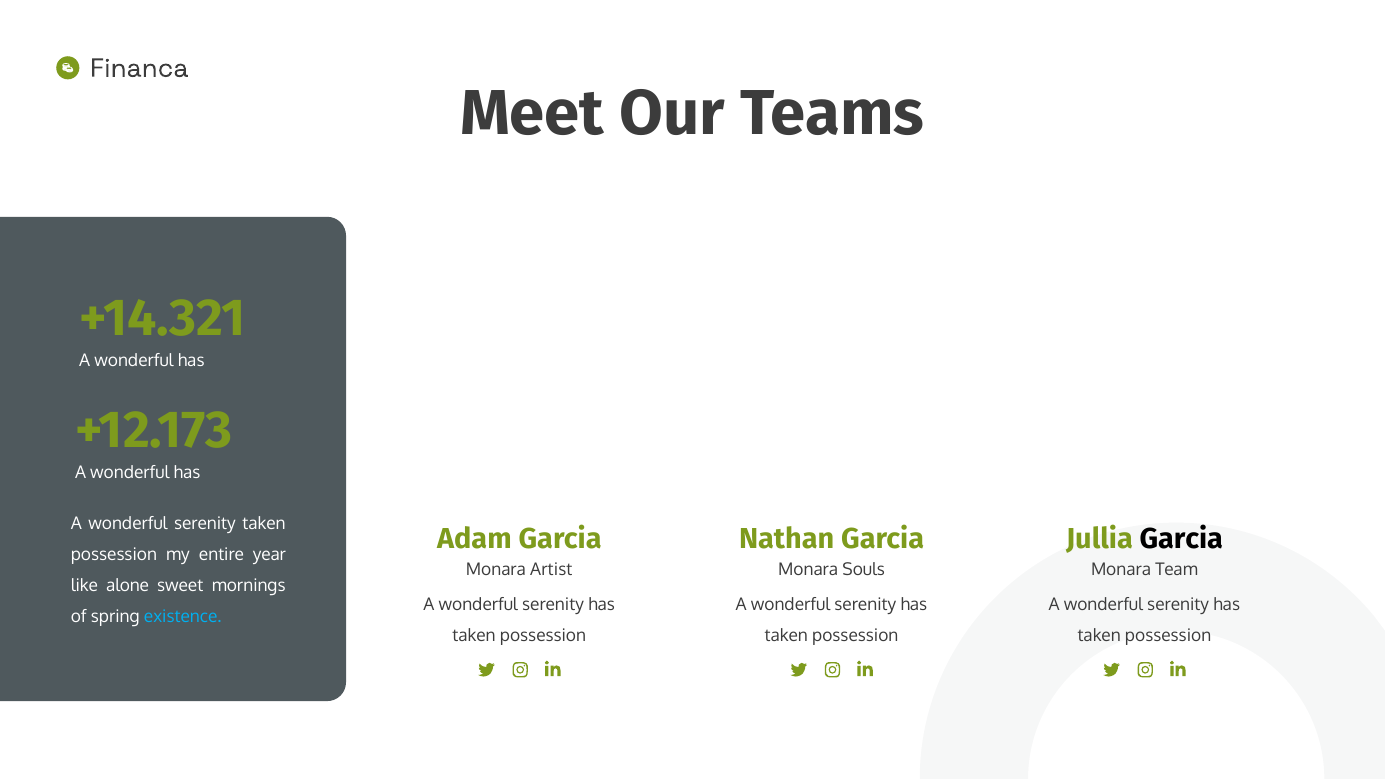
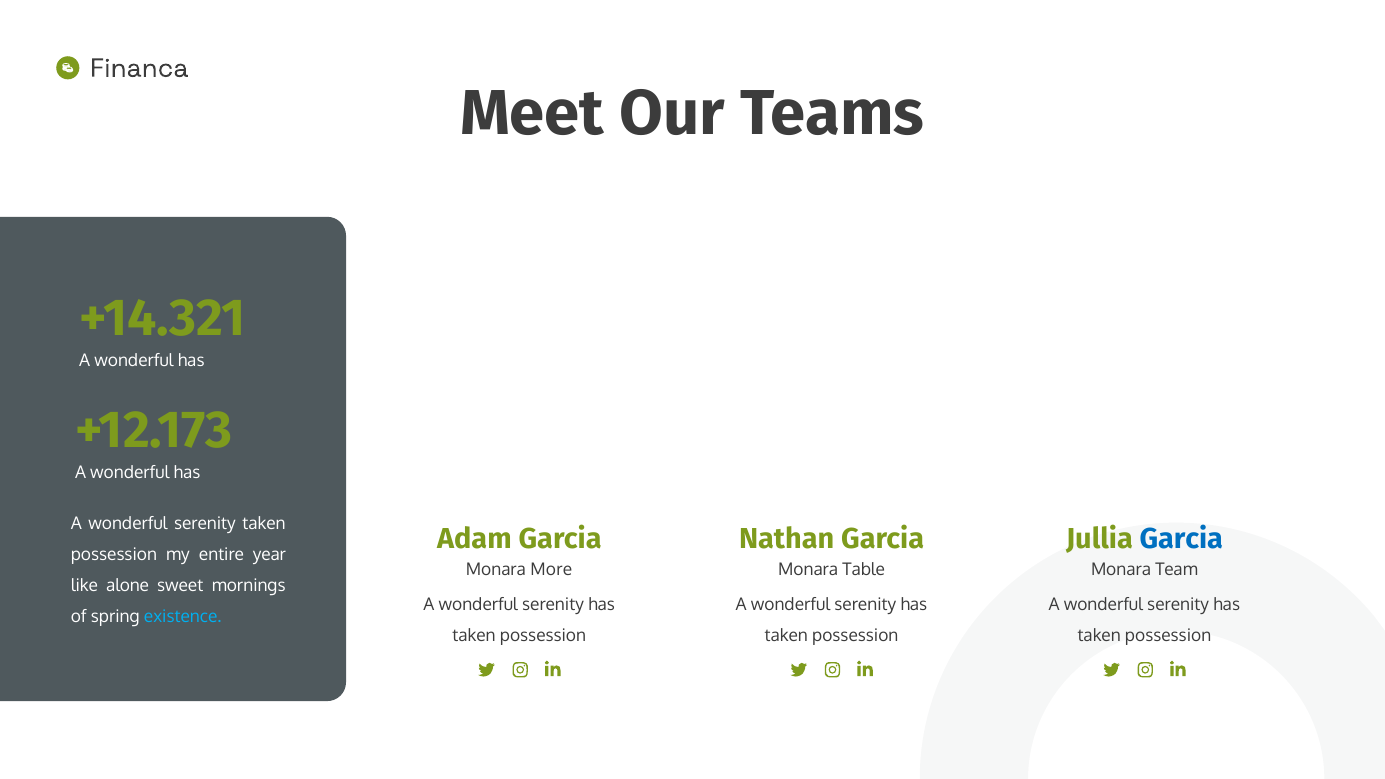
Garcia colour: black -> blue (1181, 539)
Artist: Artist -> More (551, 569)
Souls: Souls -> Table (864, 569)
